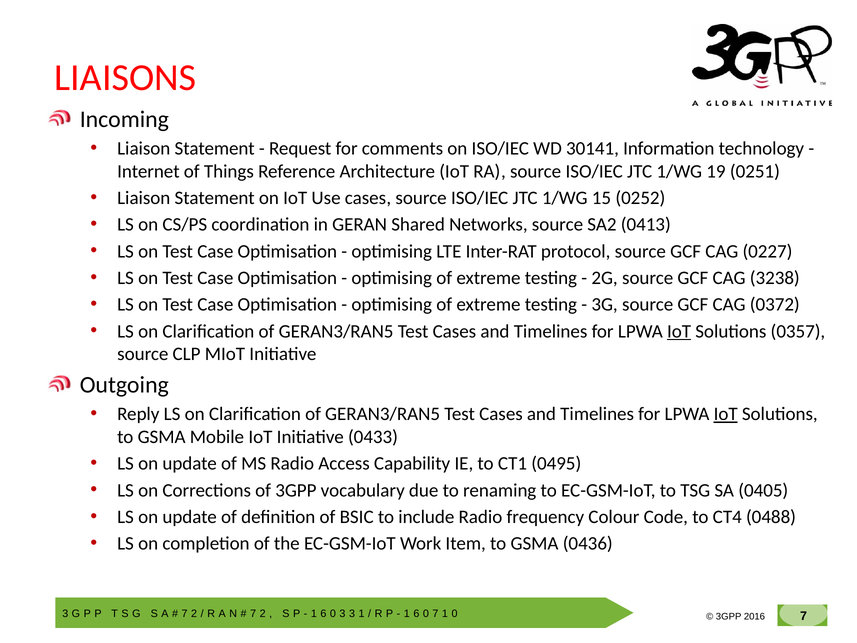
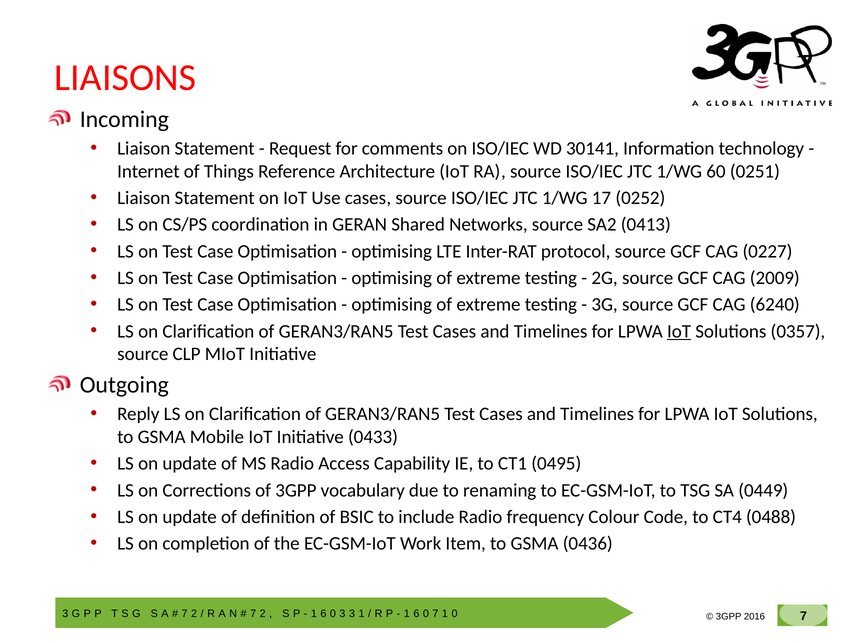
19: 19 -> 60 (716, 171)
15: 15 -> 17 (601, 198)
3238: 3238 -> 2009 (775, 278)
0372: 0372 -> 6240 (775, 304)
IoT underline: present -> none (726, 414)
0405: 0405 -> 0449 (763, 490)
